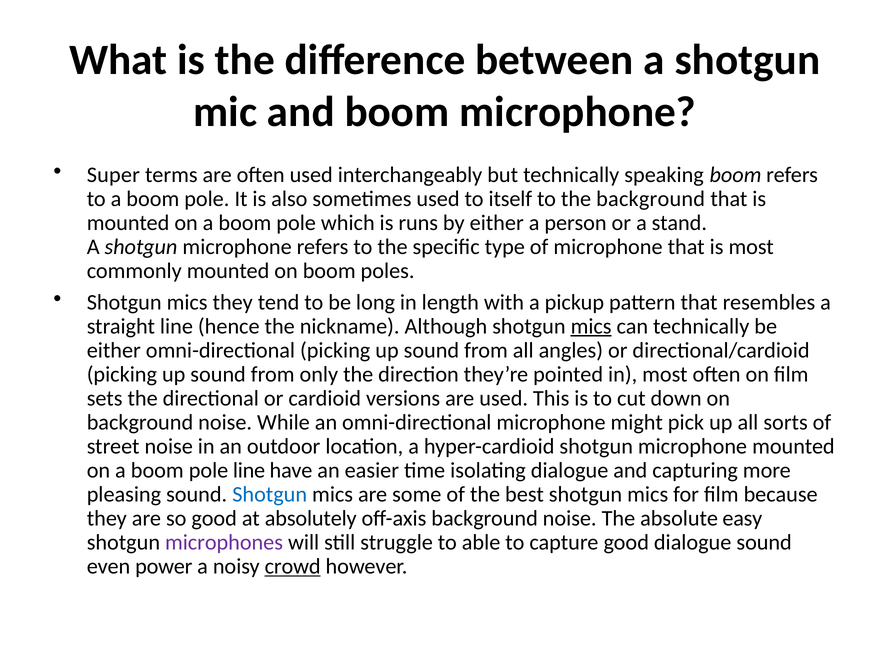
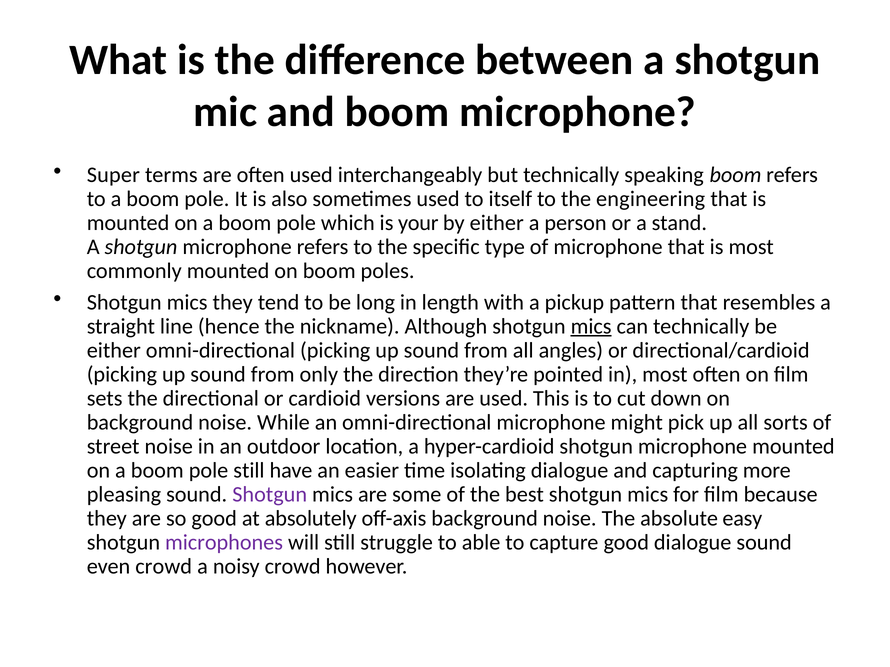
the background: background -> engineering (651, 199)
runs: runs -> your (418, 223)
pole line: line -> still (249, 471)
Shotgun colour: blue -> purple (270, 495)
even power: power -> crowd (164, 567)
crowd underline: present -> none (293, 567)
